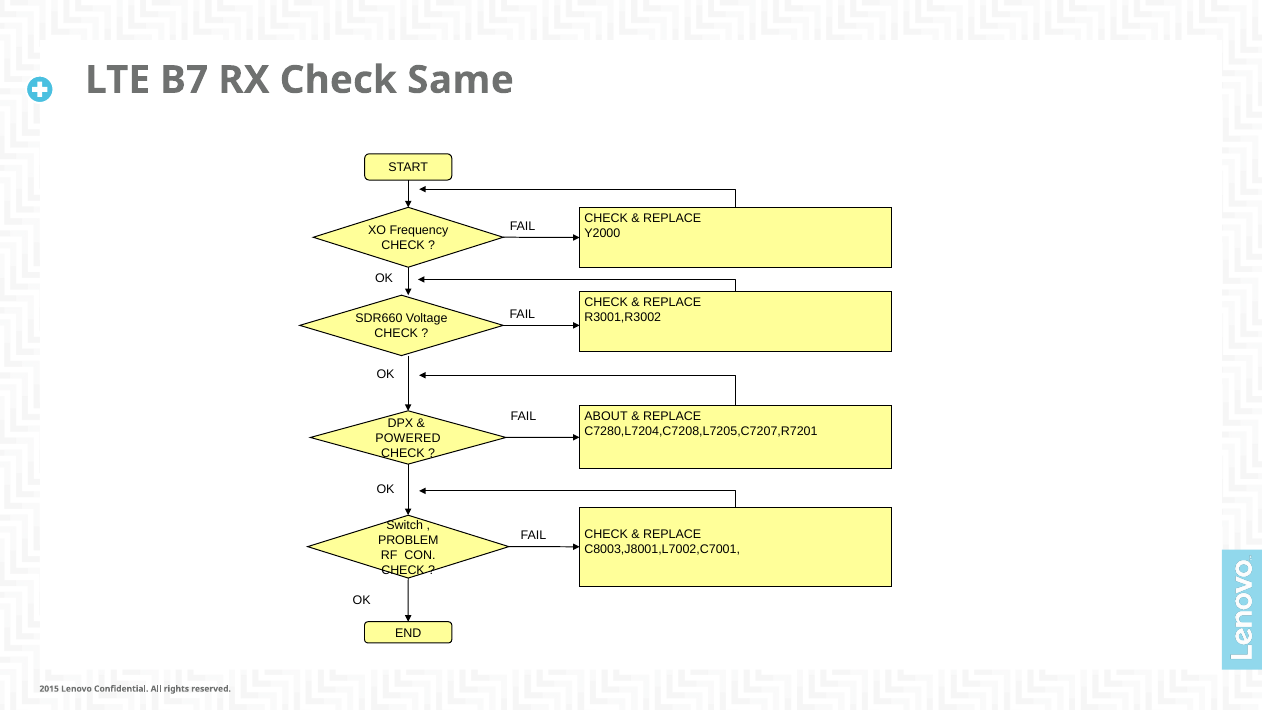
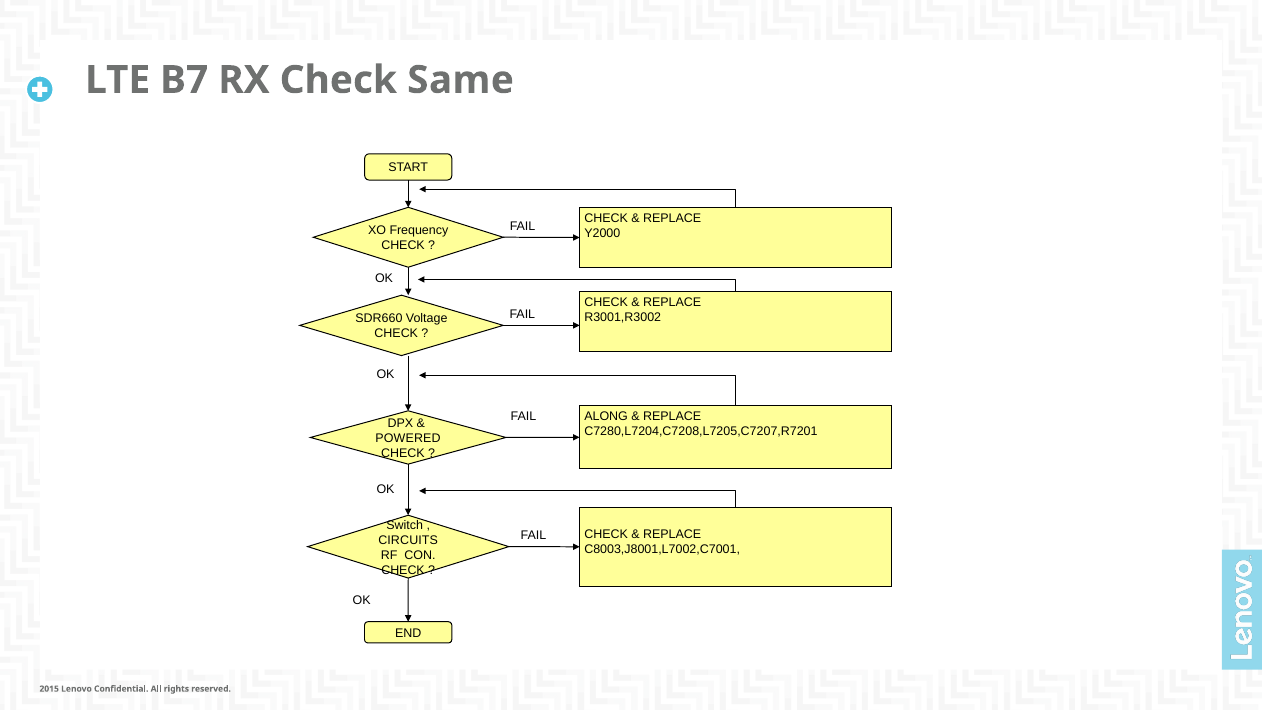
ABOUT: ABOUT -> ALONG (606, 417)
PROBLEM: PROBLEM -> CIRCUITS (408, 540)
